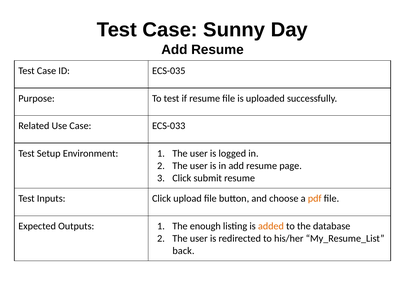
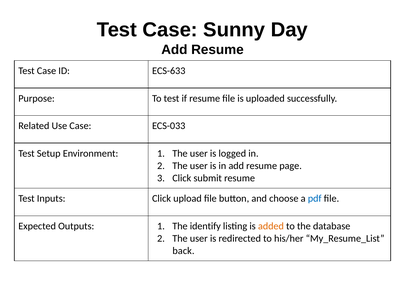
ECS-035: ECS-035 -> ECS-633 (169, 71)
pdf colour: orange -> blue (315, 198)
enough: enough -> identify (205, 226)
